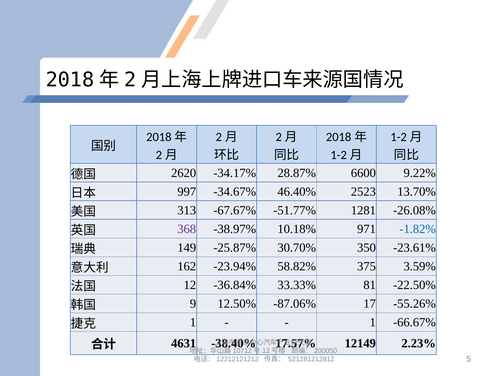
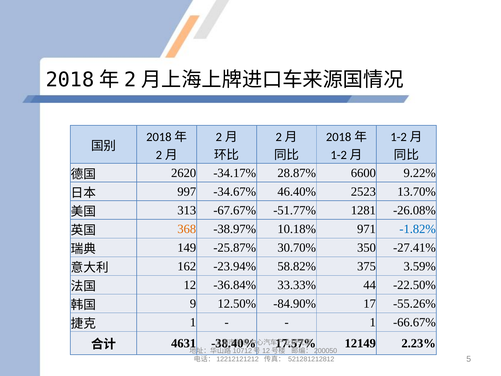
368 colour: purple -> orange (187, 229)
-23.61%: -23.61% -> -27.41% (414, 248)
81: 81 -> 44 (370, 285)
-87.06%: -87.06% -> -84.90% (295, 304)
